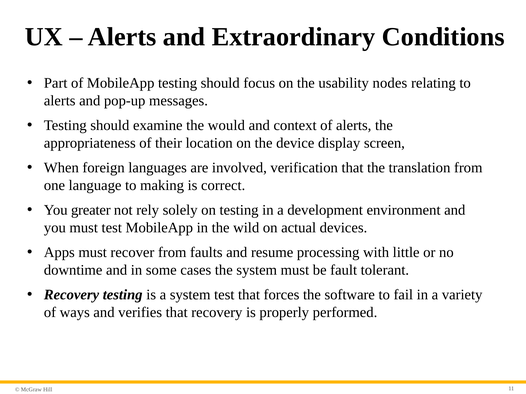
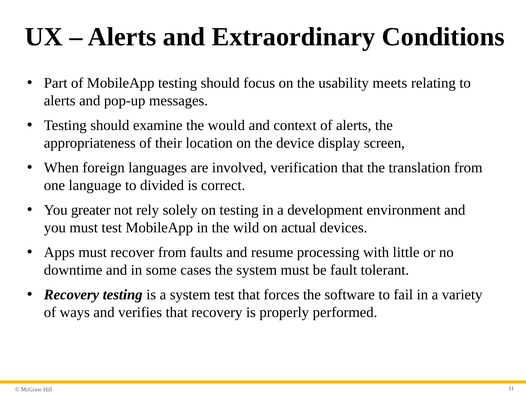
nodes: nodes -> meets (390, 83)
making: making -> divided (162, 186)
